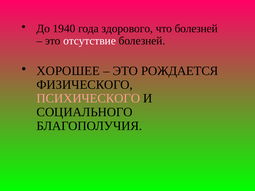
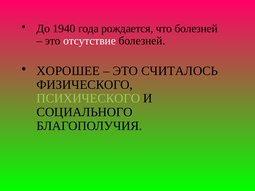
здорового: здорового -> рождается (127, 29)
РОЖДАЕТСЯ: РОЖДАЕТСЯ -> СЧИТАЛОСЬ (180, 71)
ПСИХИЧЕСКОГО colour: pink -> light green (88, 99)
